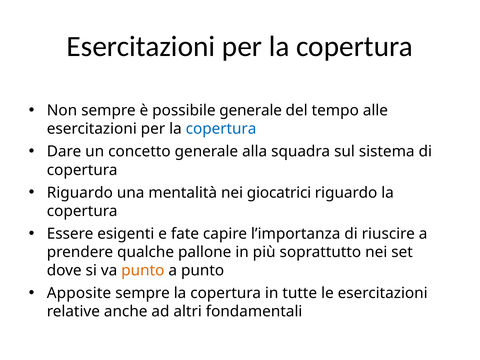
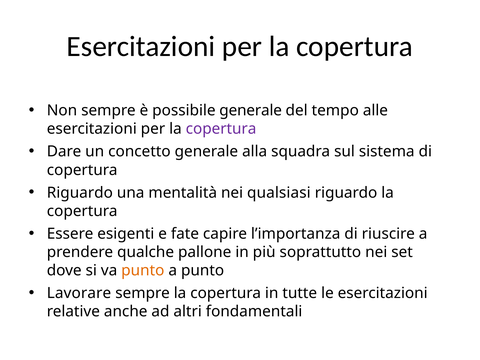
copertura colour: blue -> purple (221, 129)
giocatrici: giocatrici -> qualsiasi (279, 193)
Apposite: Apposite -> Lavorare (79, 293)
